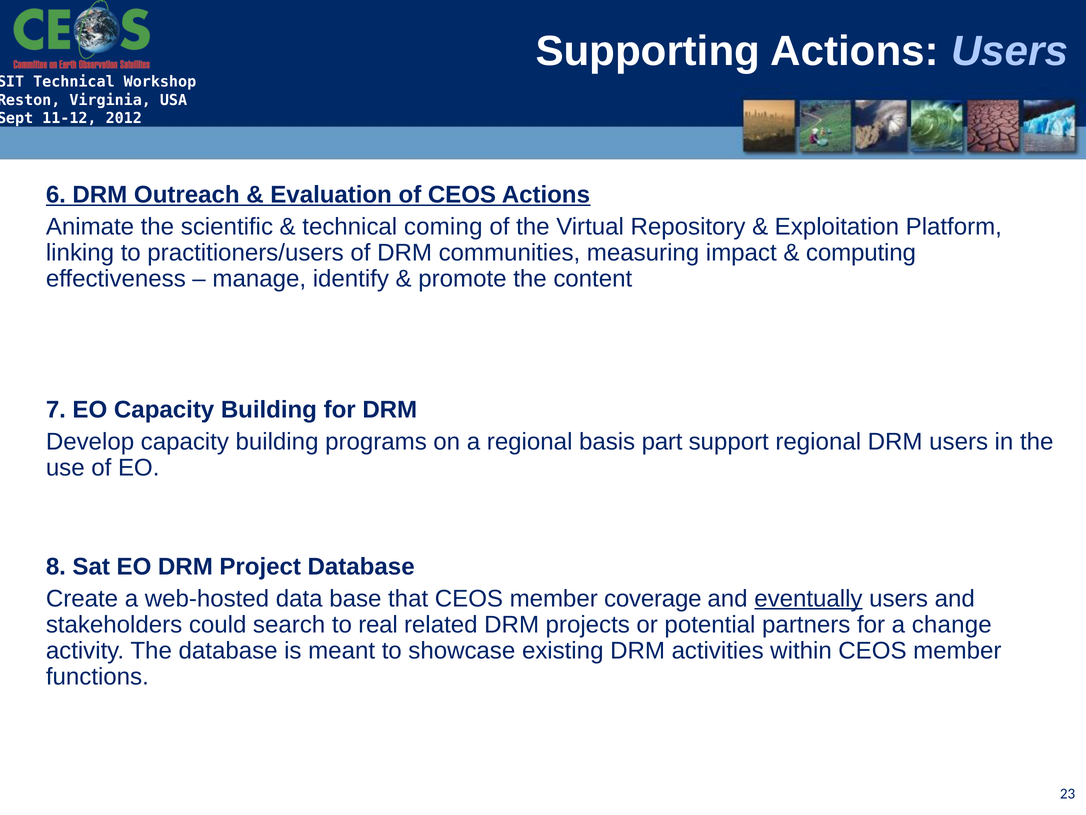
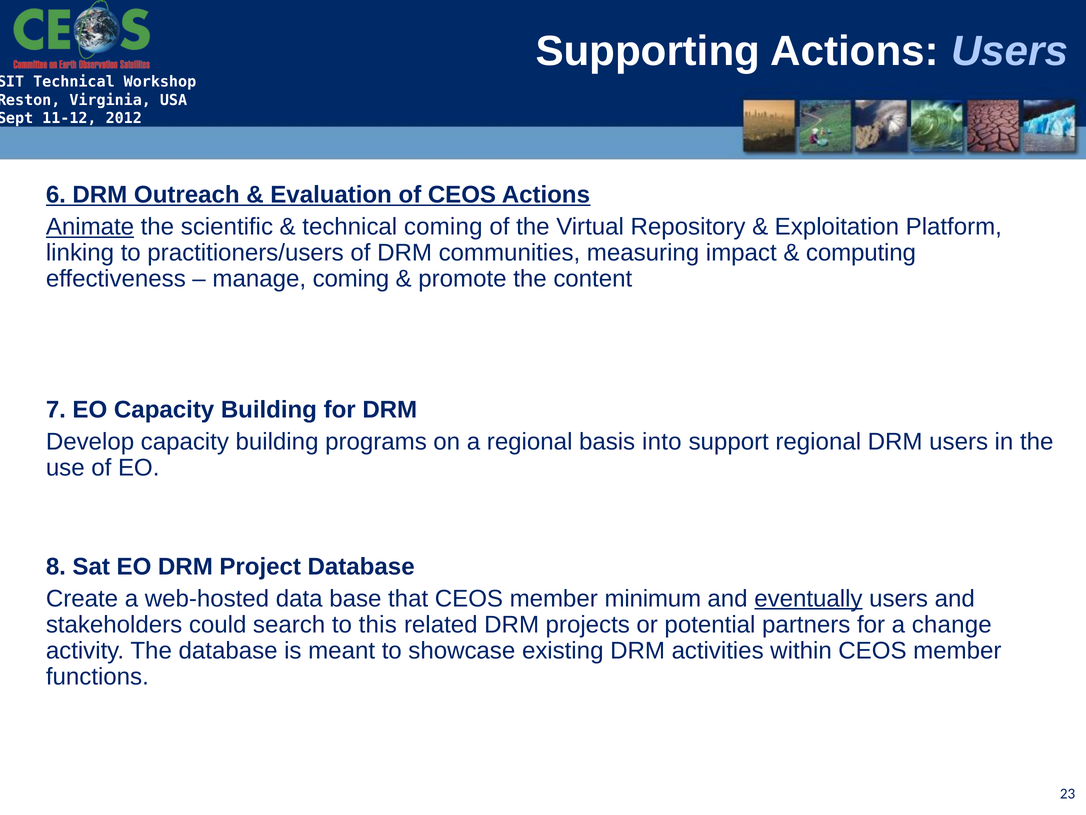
Animate underline: none -> present (90, 227)
manage identify: identify -> coming (351, 279)
part: part -> into (662, 441)
coverage: coverage -> minimum (653, 598)
real: real -> this (378, 624)
